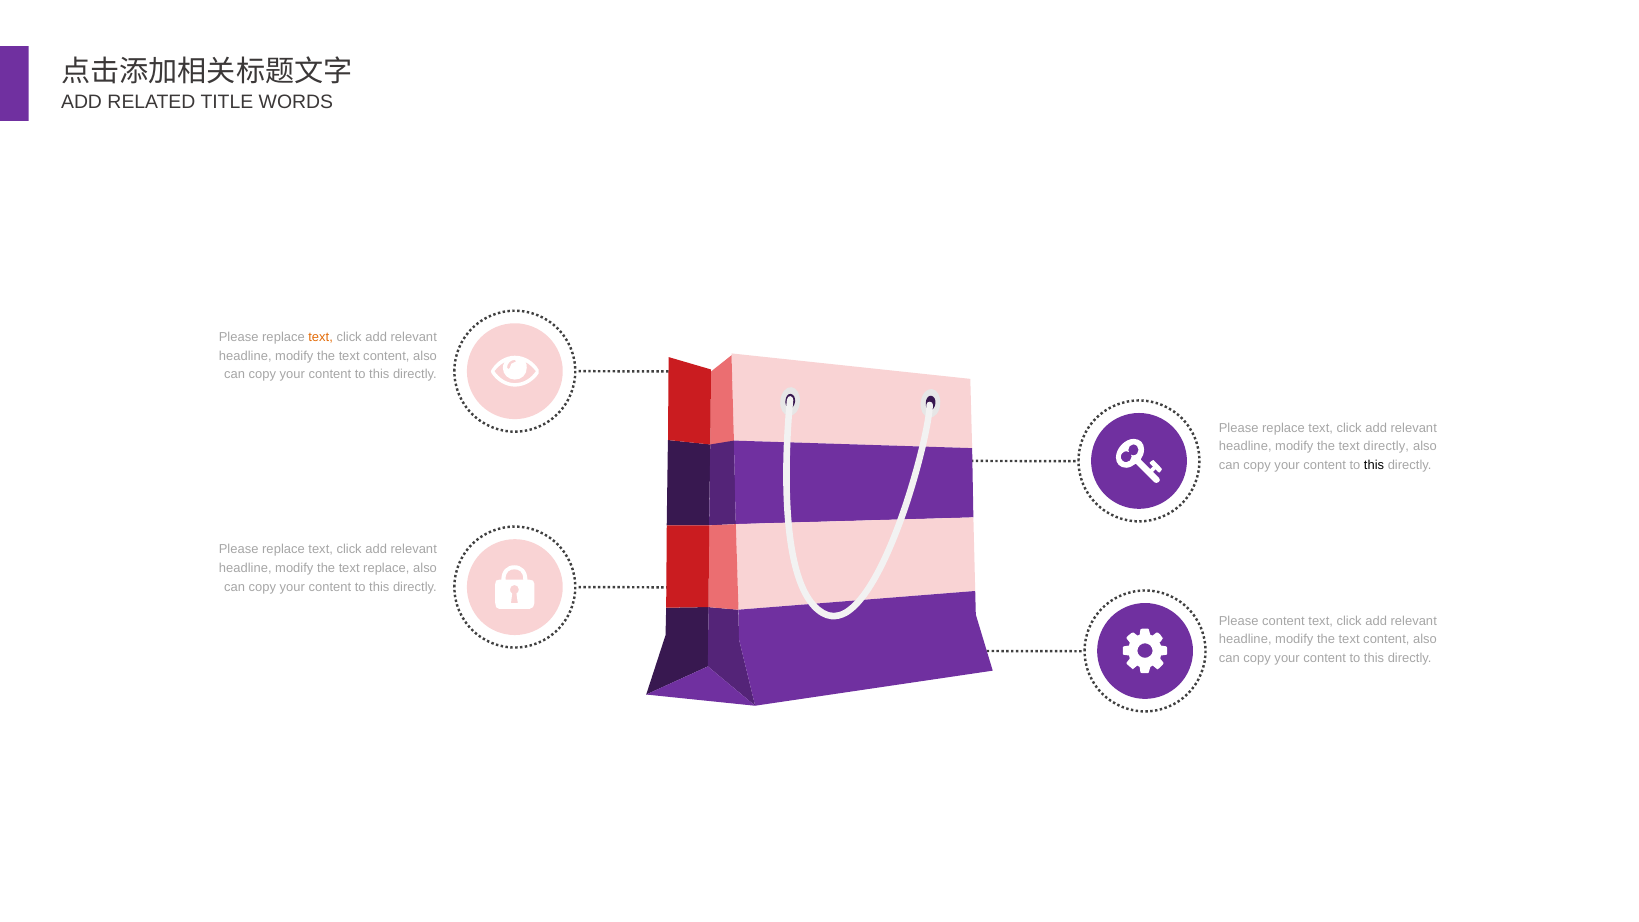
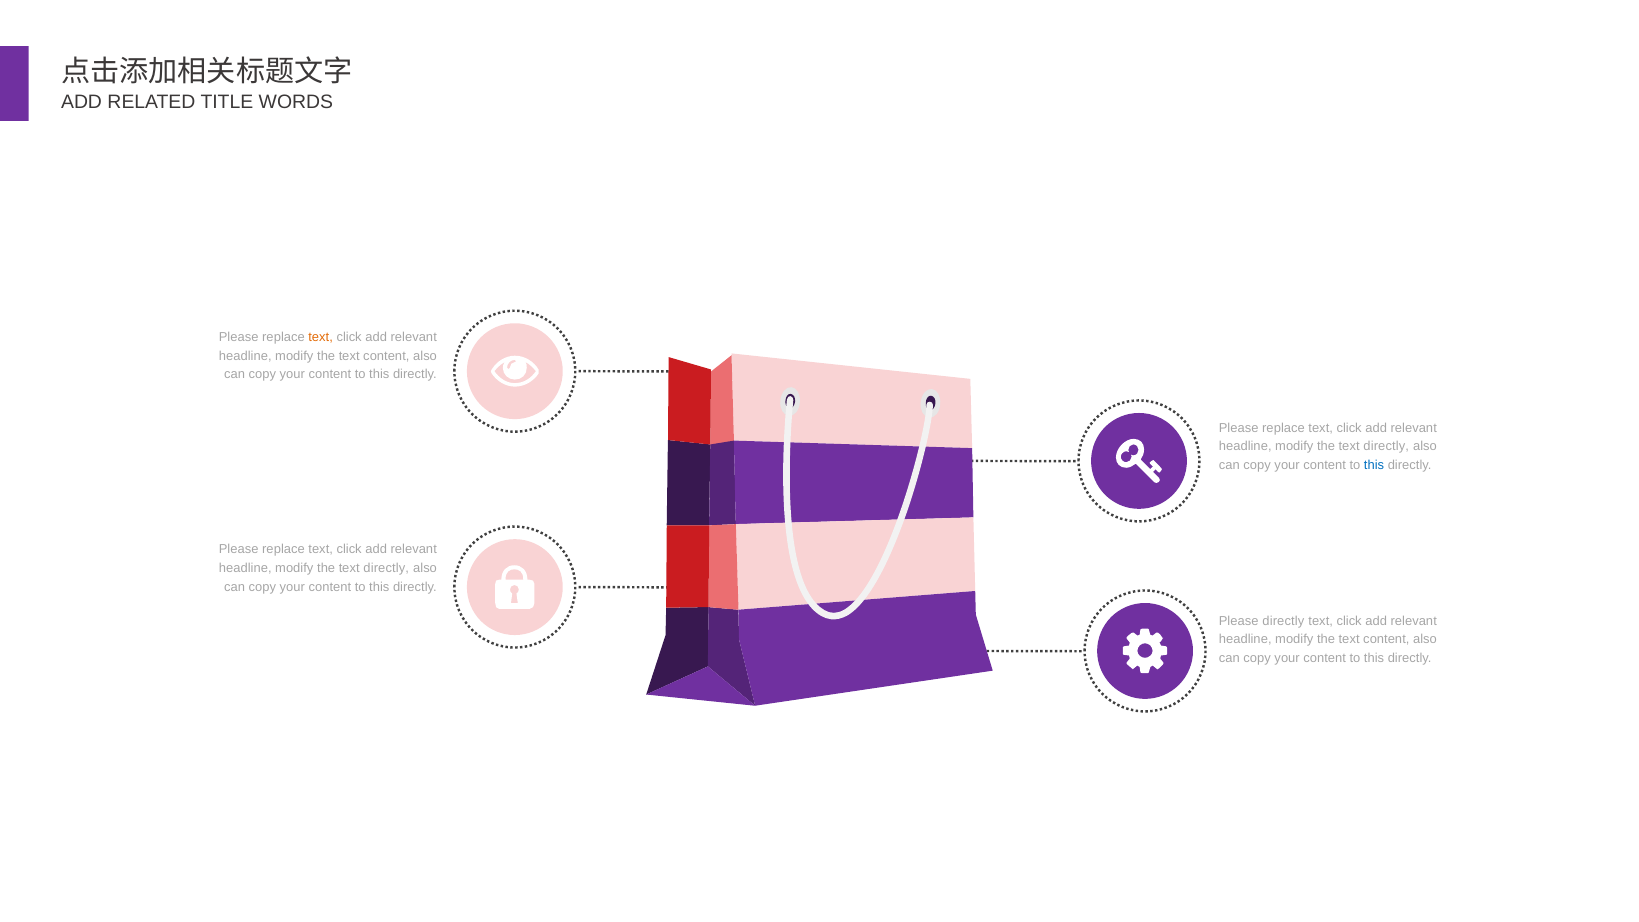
this colour: black -> blue (1374, 465)
replace: replace -> directly (386, 568)
Please content: content -> directly (1283, 621)
